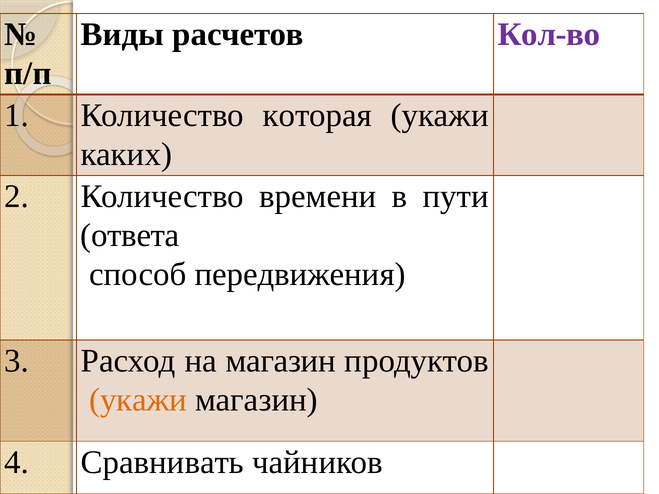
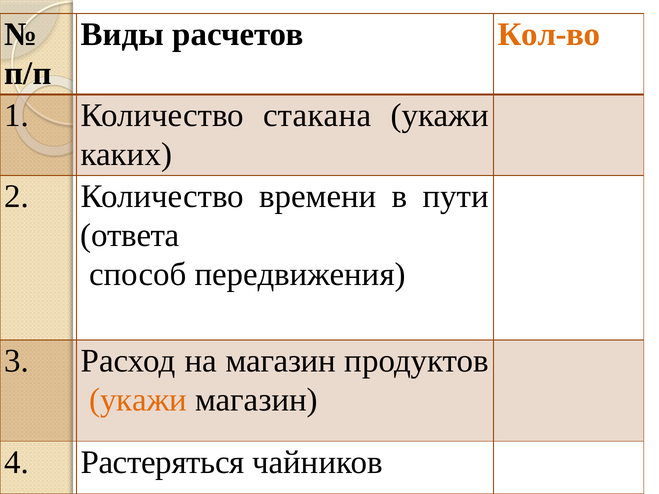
Кол-во colour: purple -> orange (549, 35)
которая: которая -> стакана (317, 116)
Сравнивать: Сравнивать -> Растеряться (163, 463)
